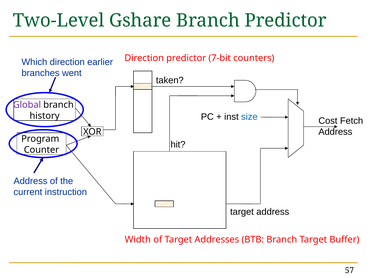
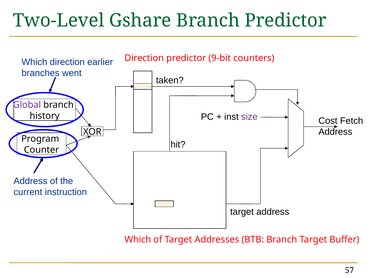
7-bit: 7-bit -> 9-bit (220, 58)
size colour: blue -> purple (249, 116)
Width: Width -> Which (138, 239)
